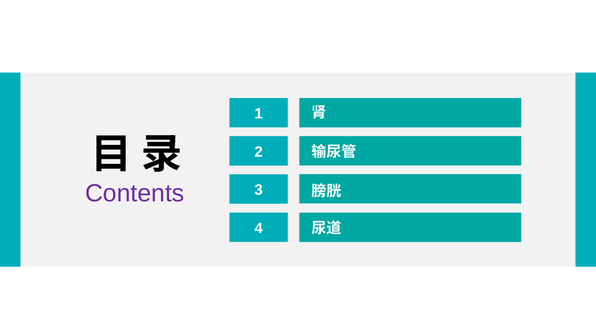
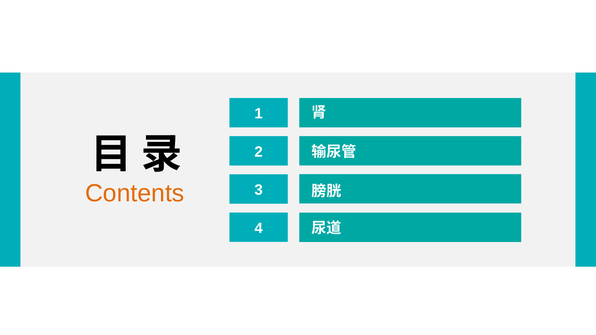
Contents colour: purple -> orange (135, 193)
